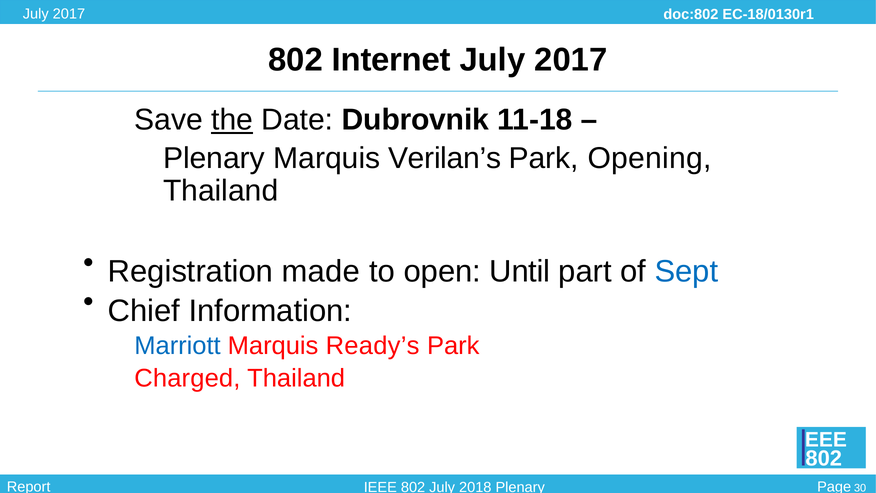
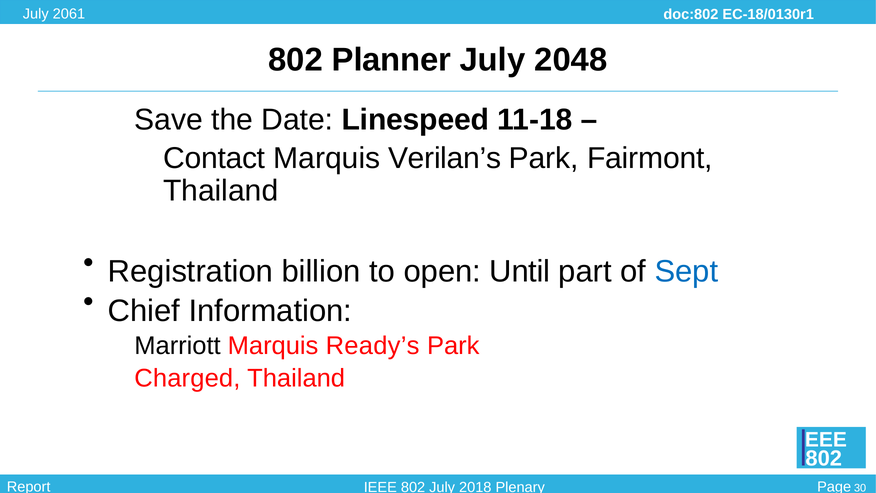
2017: 2017 -> 2061 (69, 14)
Internet: Internet -> Planner (391, 60)
2017: 2017 -> 2048 (571, 60)
the underline: present -> none (232, 120)
Dubrovnik: Dubrovnik -> Linespeed (415, 120)
Plenary: Plenary -> Contact (214, 158)
Opening: Opening -> Fairmont (650, 158)
made: made -> billion (321, 271)
Marriott colour: blue -> black (177, 346)
